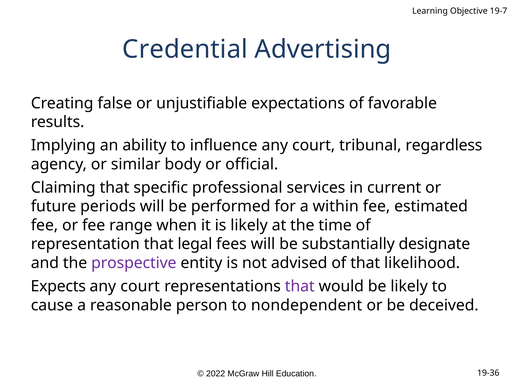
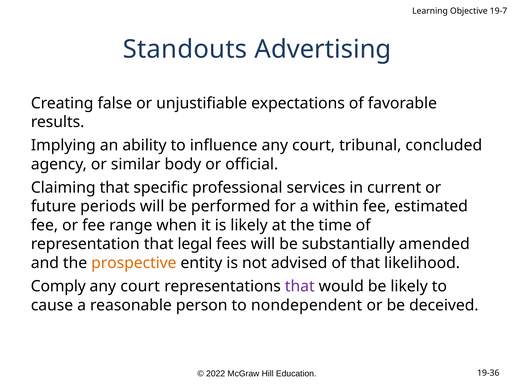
Credential: Credential -> Standouts (185, 49)
regardless: regardless -> concluded (444, 145)
designate: designate -> amended (434, 244)
prospective colour: purple -> orange (134, 263)
Expects: Expects -> Comply (58, 286)
